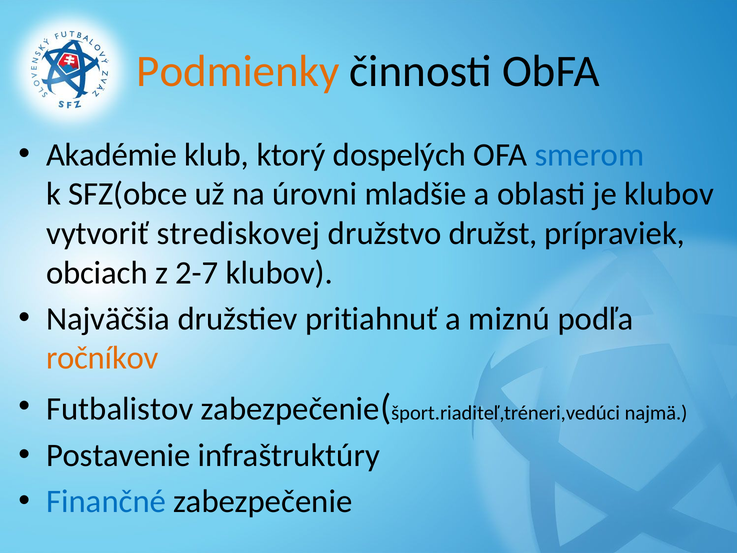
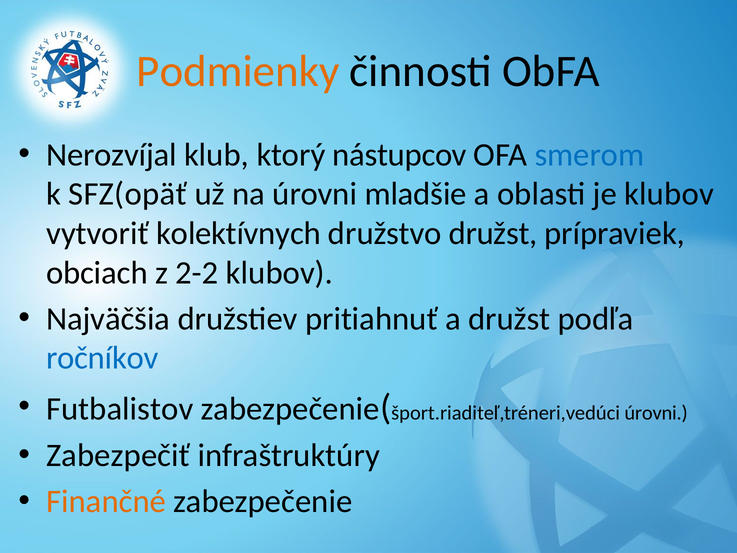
Akadémie: Akadémie -> Nerozvíjal (111, 155)
dospelých: dospelých -> nástupcov (400, 155)
SFZ(obce: SFZ(obce -> SFZ(opäť (128, 194)
strediskovej: strediskovej -> kolektívnych (239, 233)
2-7: 2-7 -> 2-2 (197, 273)
a miznú: miznú -> družst (509, 319)
ročníkov colour: orange -> blue (102, 358)
najmä: najmä -> úrovni (656, 413)
Postavenie: Postavenie -> Zabezpečiť (118, 455)
Finančné colour: blue -> orange (106, 501)
